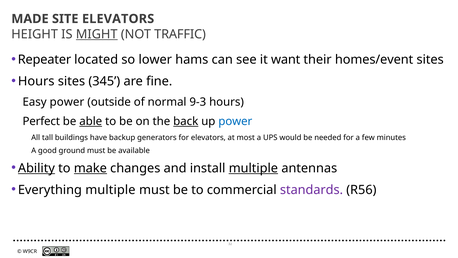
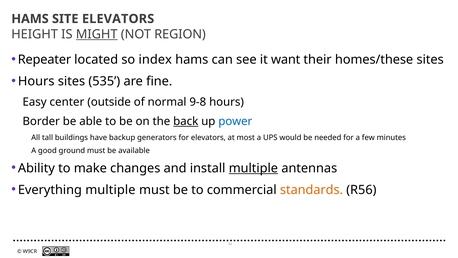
MADE: MADE -> HAMS (30, 19)
TRAFFIC: TRAFFIC -> REGION (180, 34)
lower: lower -> index (155, 60)
homes/event: homes/event -> homes/these (374, 60)
345: 345 -> 535 (104, 81)
Easy power: power -> center (67, 102)
9-3: 9-3 -> 9-8 (198, 102)
Perfect: Perfect -> Border (41, 121)
able underline: present -> none (91, 121)
Ability underline: present -> none (36, 168)
make underline: present -> none (90, 168)
standards colour: purple -> orange (311, 190)
